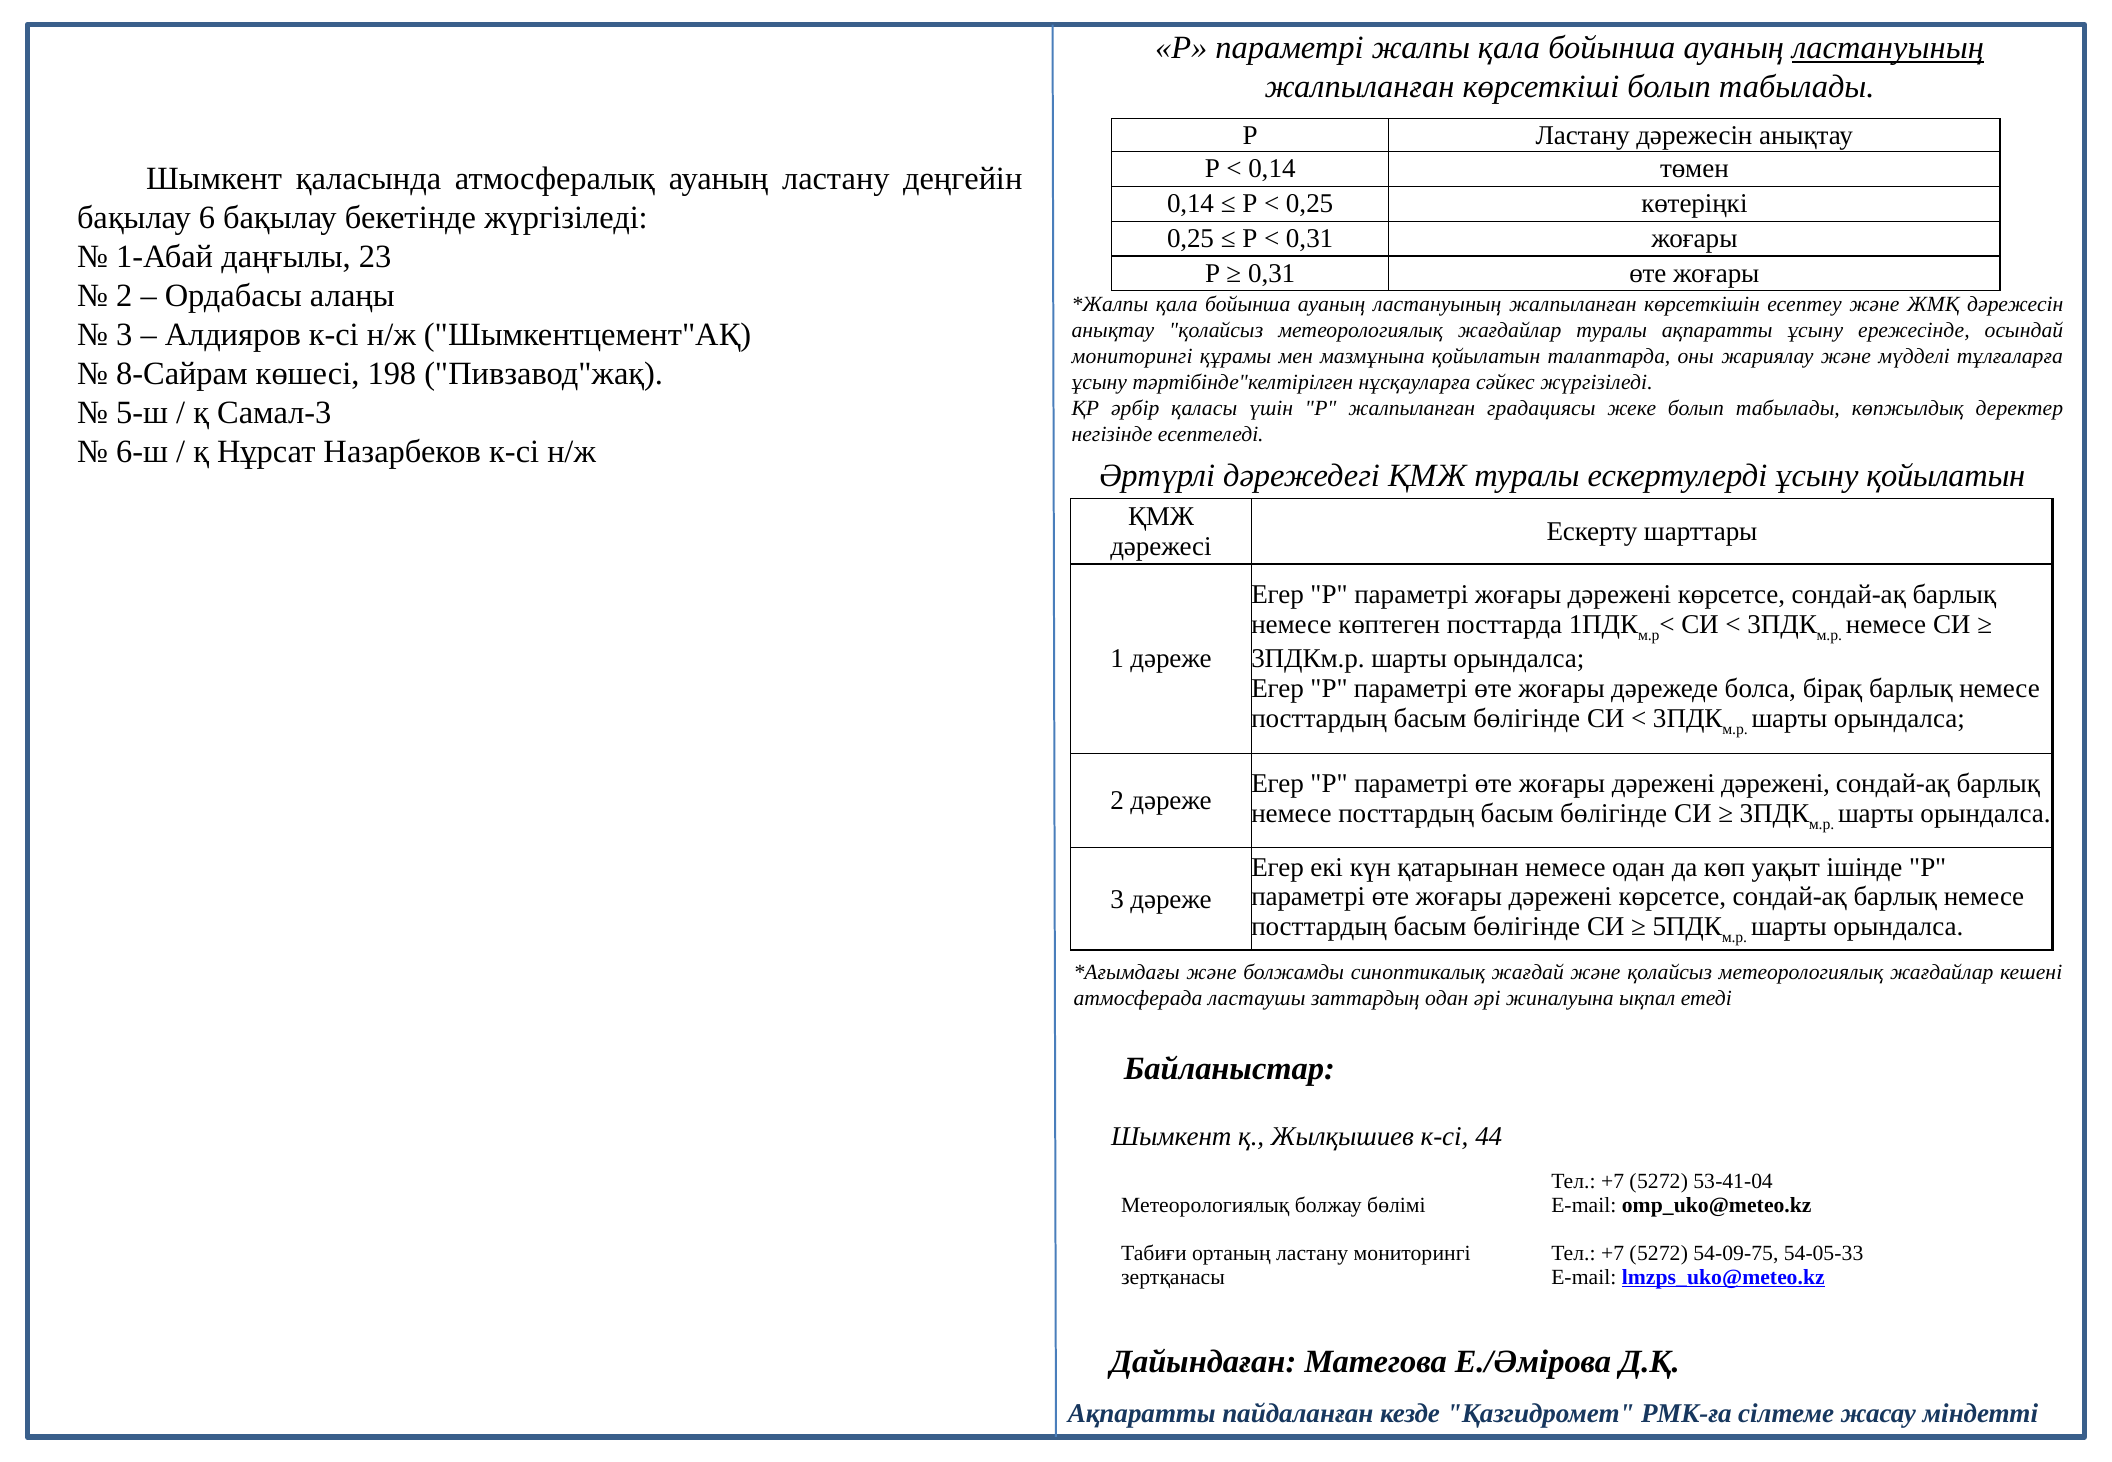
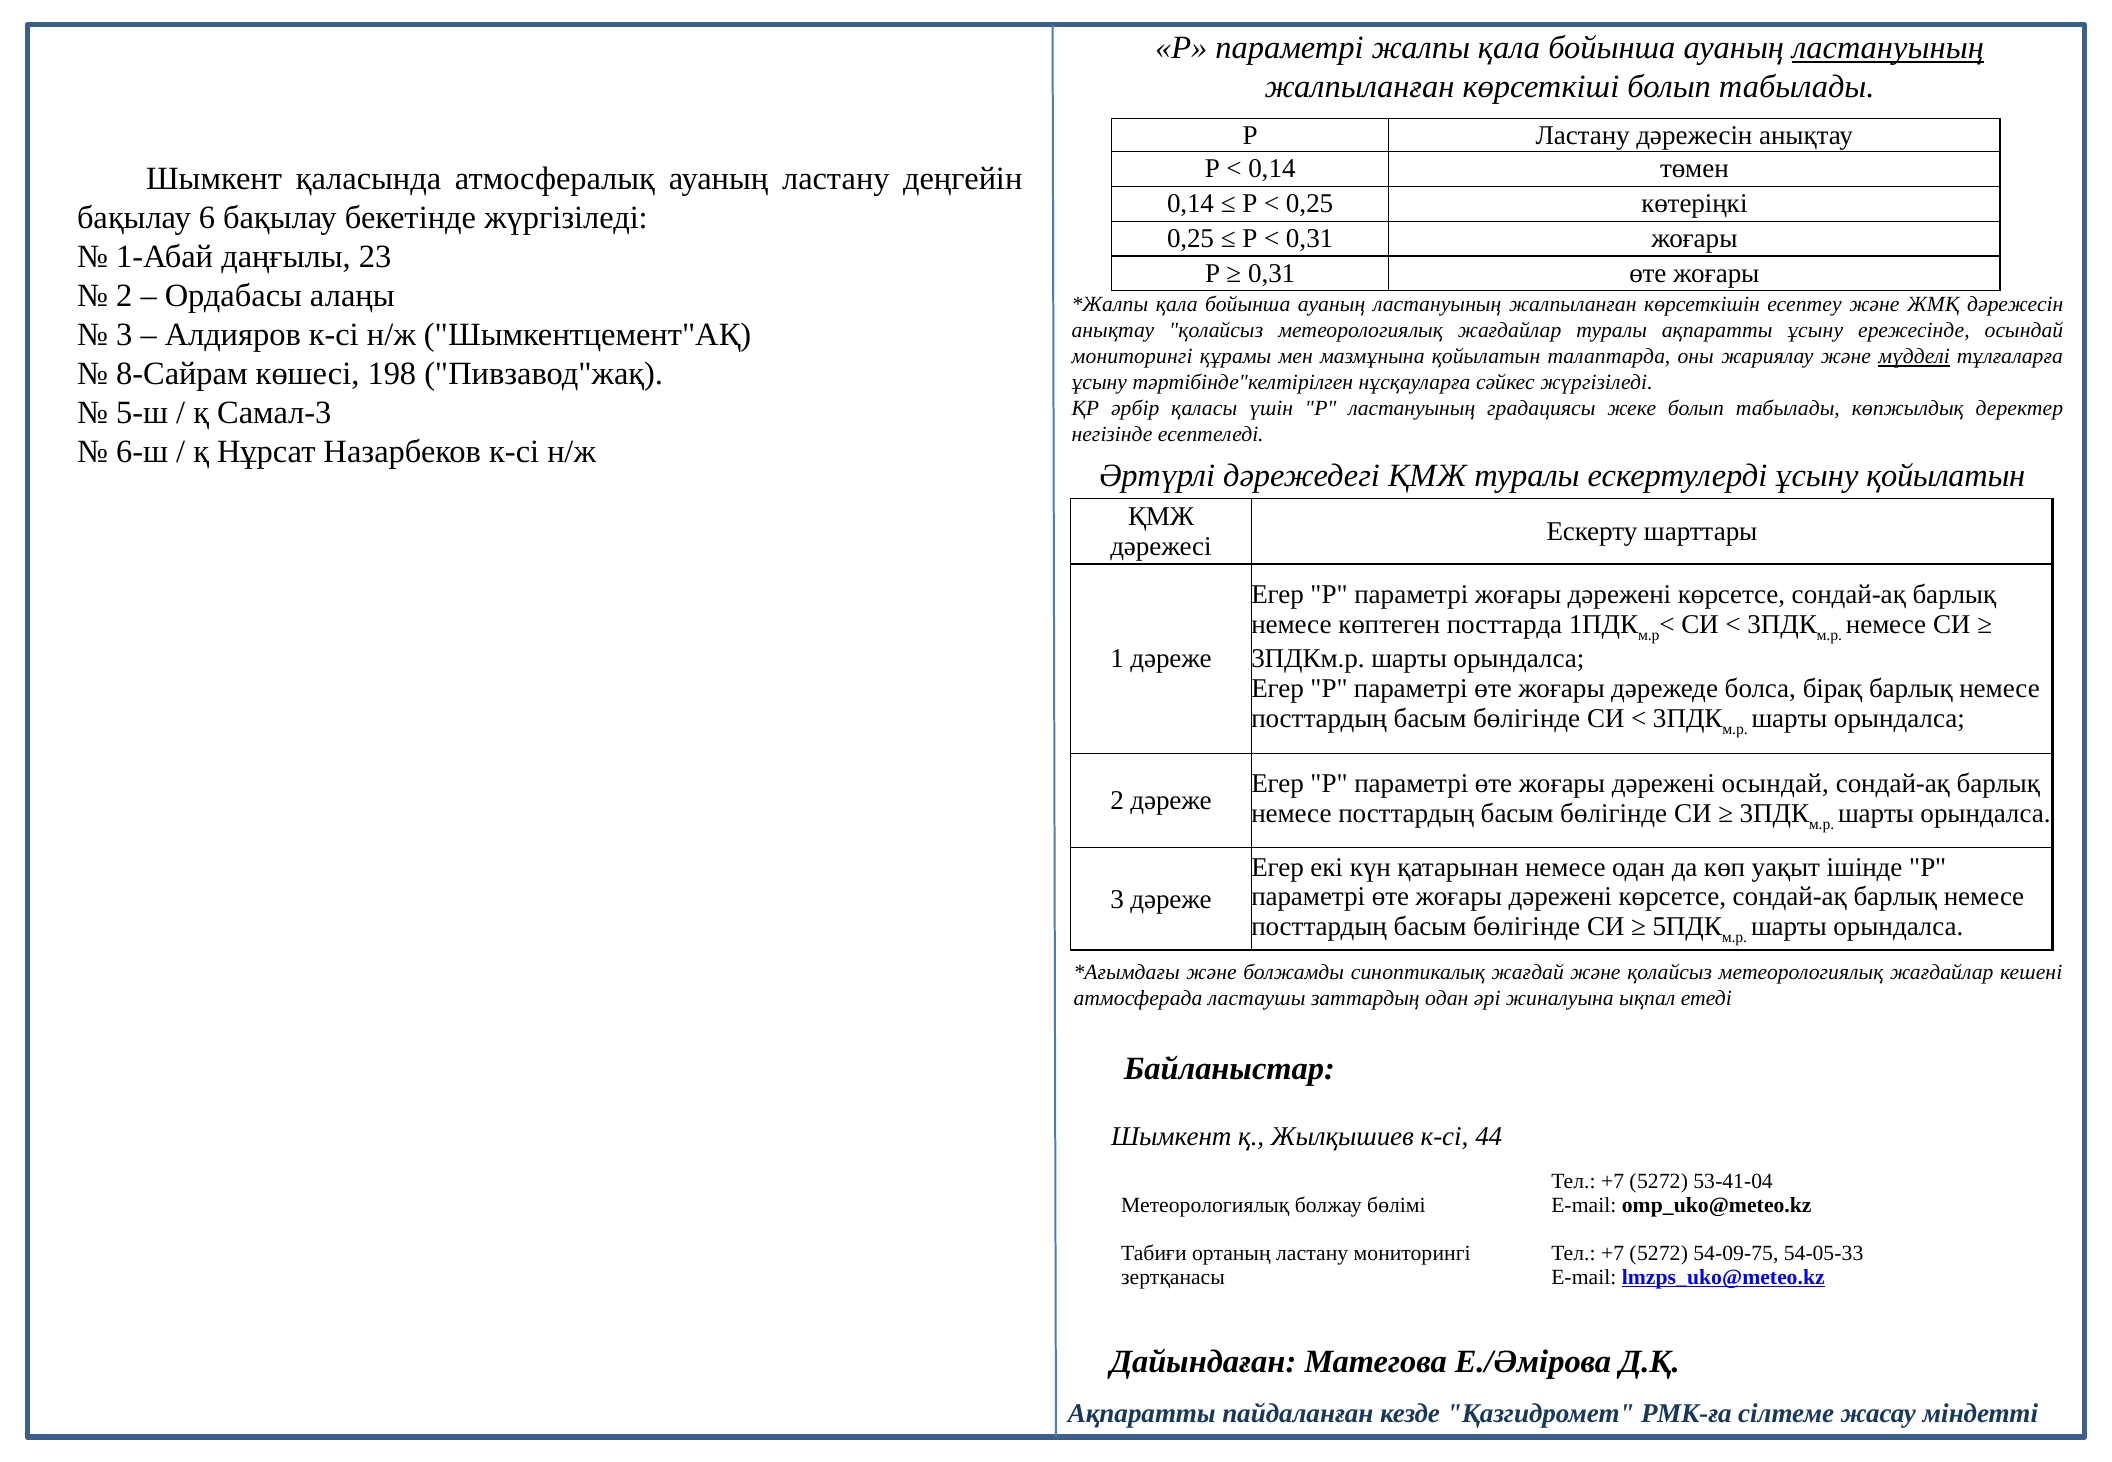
мүдделі underline: none -> present (1914, 357)
Р жалпыланған: жалпыланған -> ластануының (1412, 409)
дәрежені дәрежені: дәрежені -> осындай (1775, 784)
